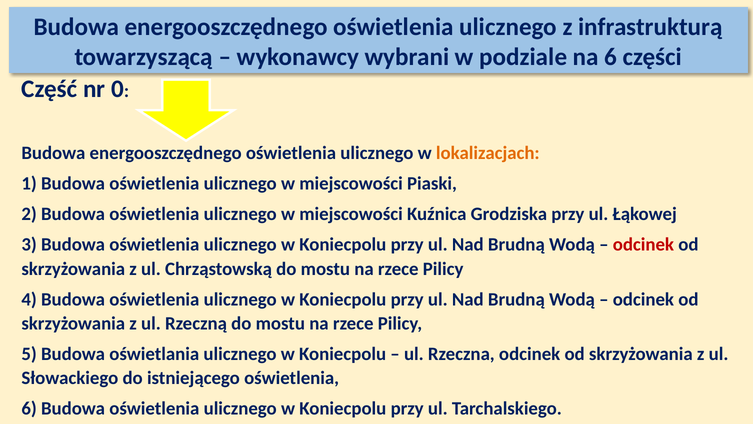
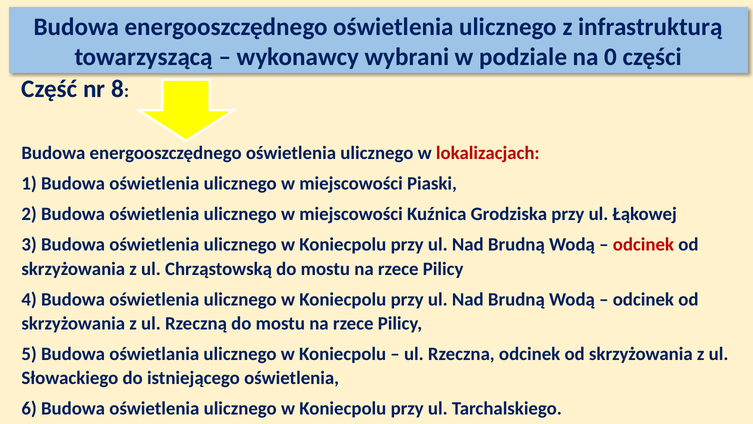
na 6: 6 -> 0 (611, 57)
0: 0 -> 8 (117, 89)
lokalizacjach colour: orange -> red (488, 153)
